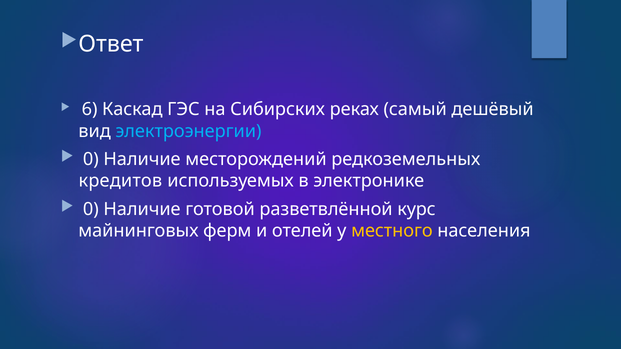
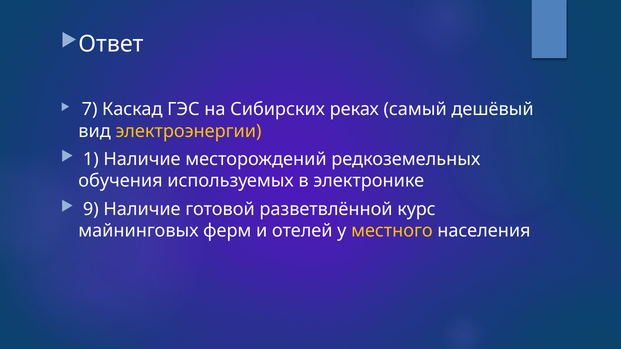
6: 6 -> 7 (90, 109)
электроэнергии colour: light blue -> yellow (188, 131)
0: 0 -> 1 (91, 159)
кредитов: кредитов -> обучения (120, 181)
0: 0 -> 9 (91, 209)
